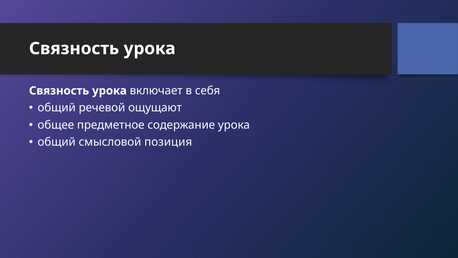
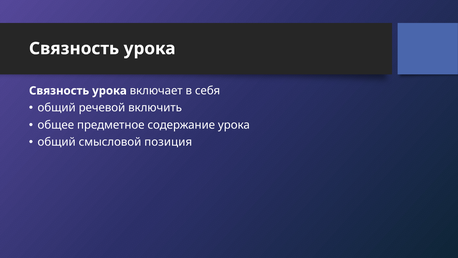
ощущают: ощущают -> включить (155, 108)
